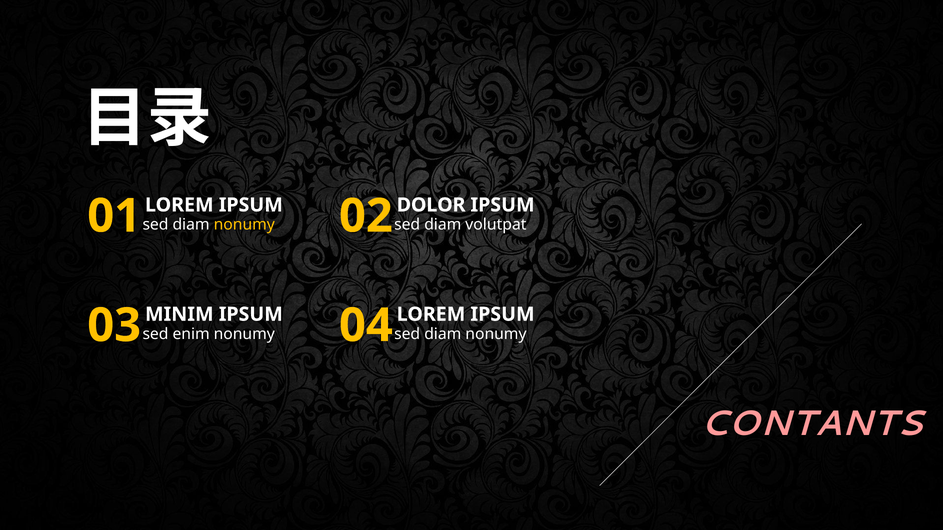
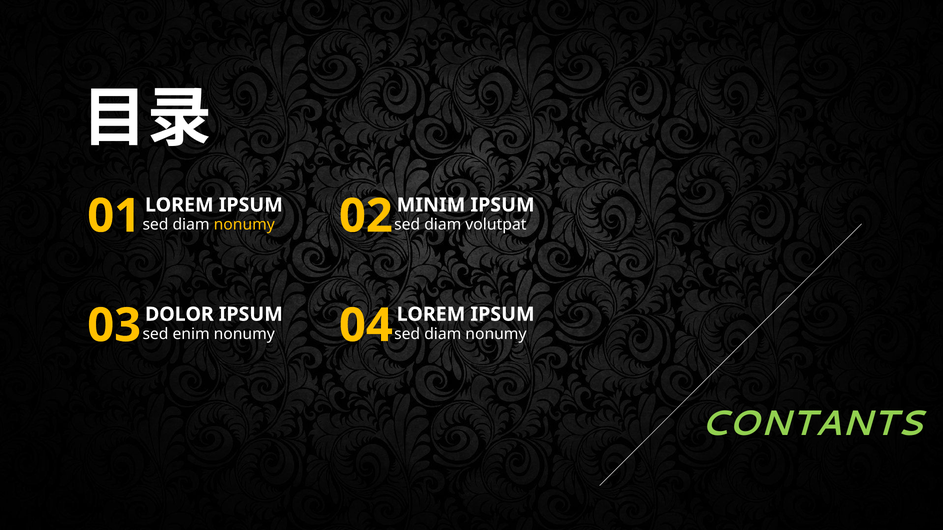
DOLOR: DOLOR -> MINIM (431, 205)
MINIM: MINIM -> DOLOR (179, 315)
CONTANTS colour: pink -> light green (811, 424)
